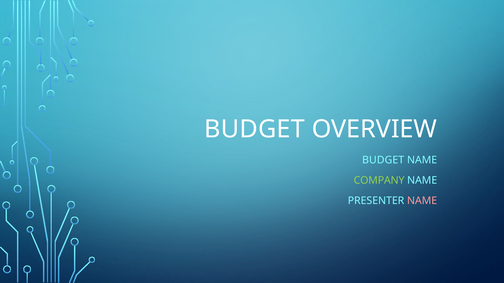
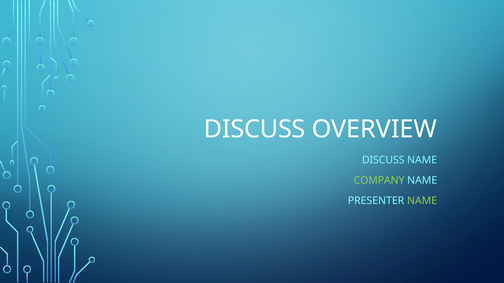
BUDGET: BUDGET -> DISCUSS (255, 129)
BUDGET: BUDGET -> DISCUSS (383, 160)
NAME colour: pink -> light green (422, 201)
